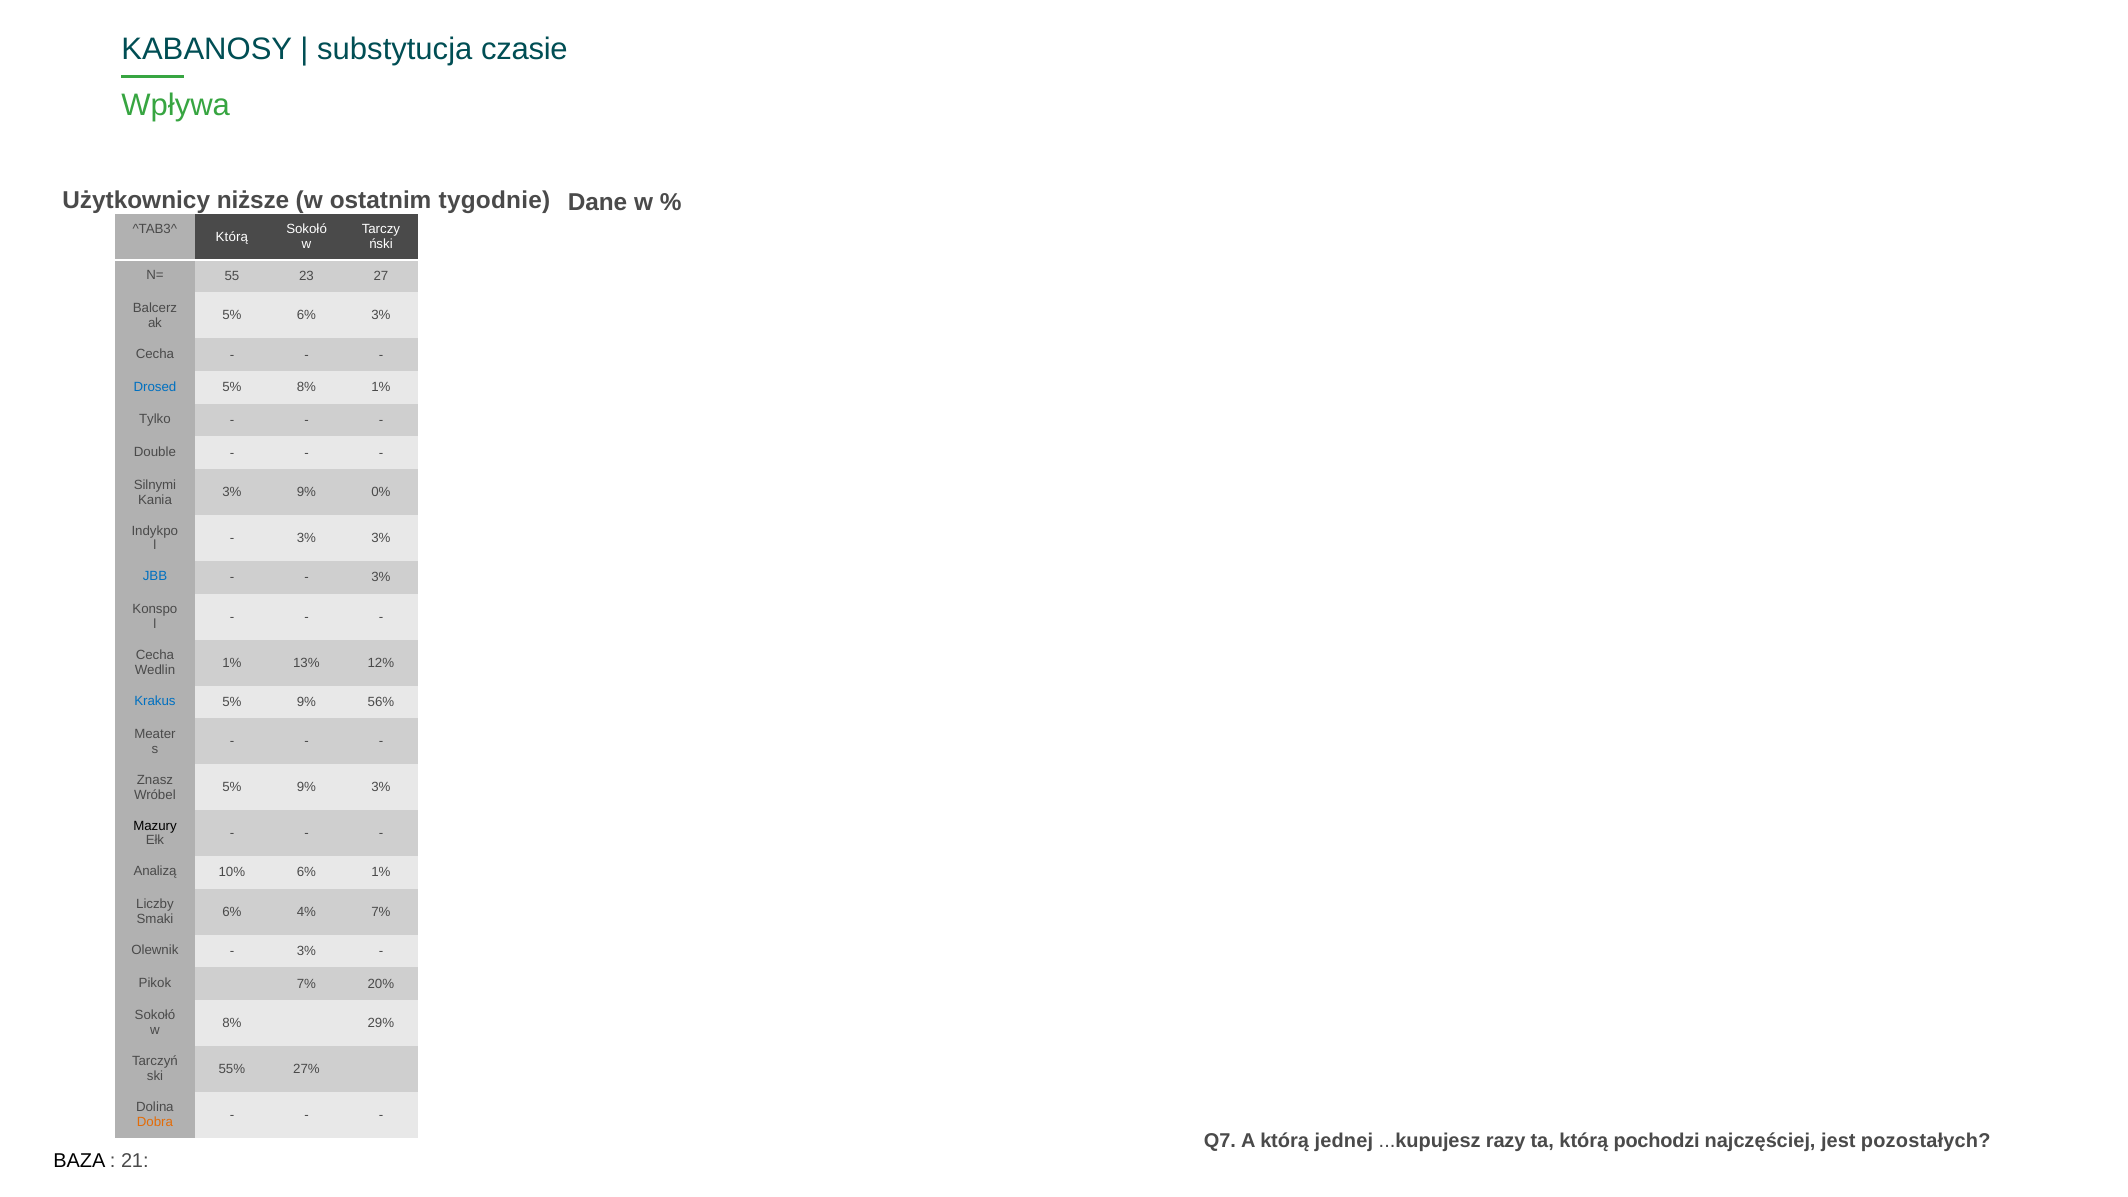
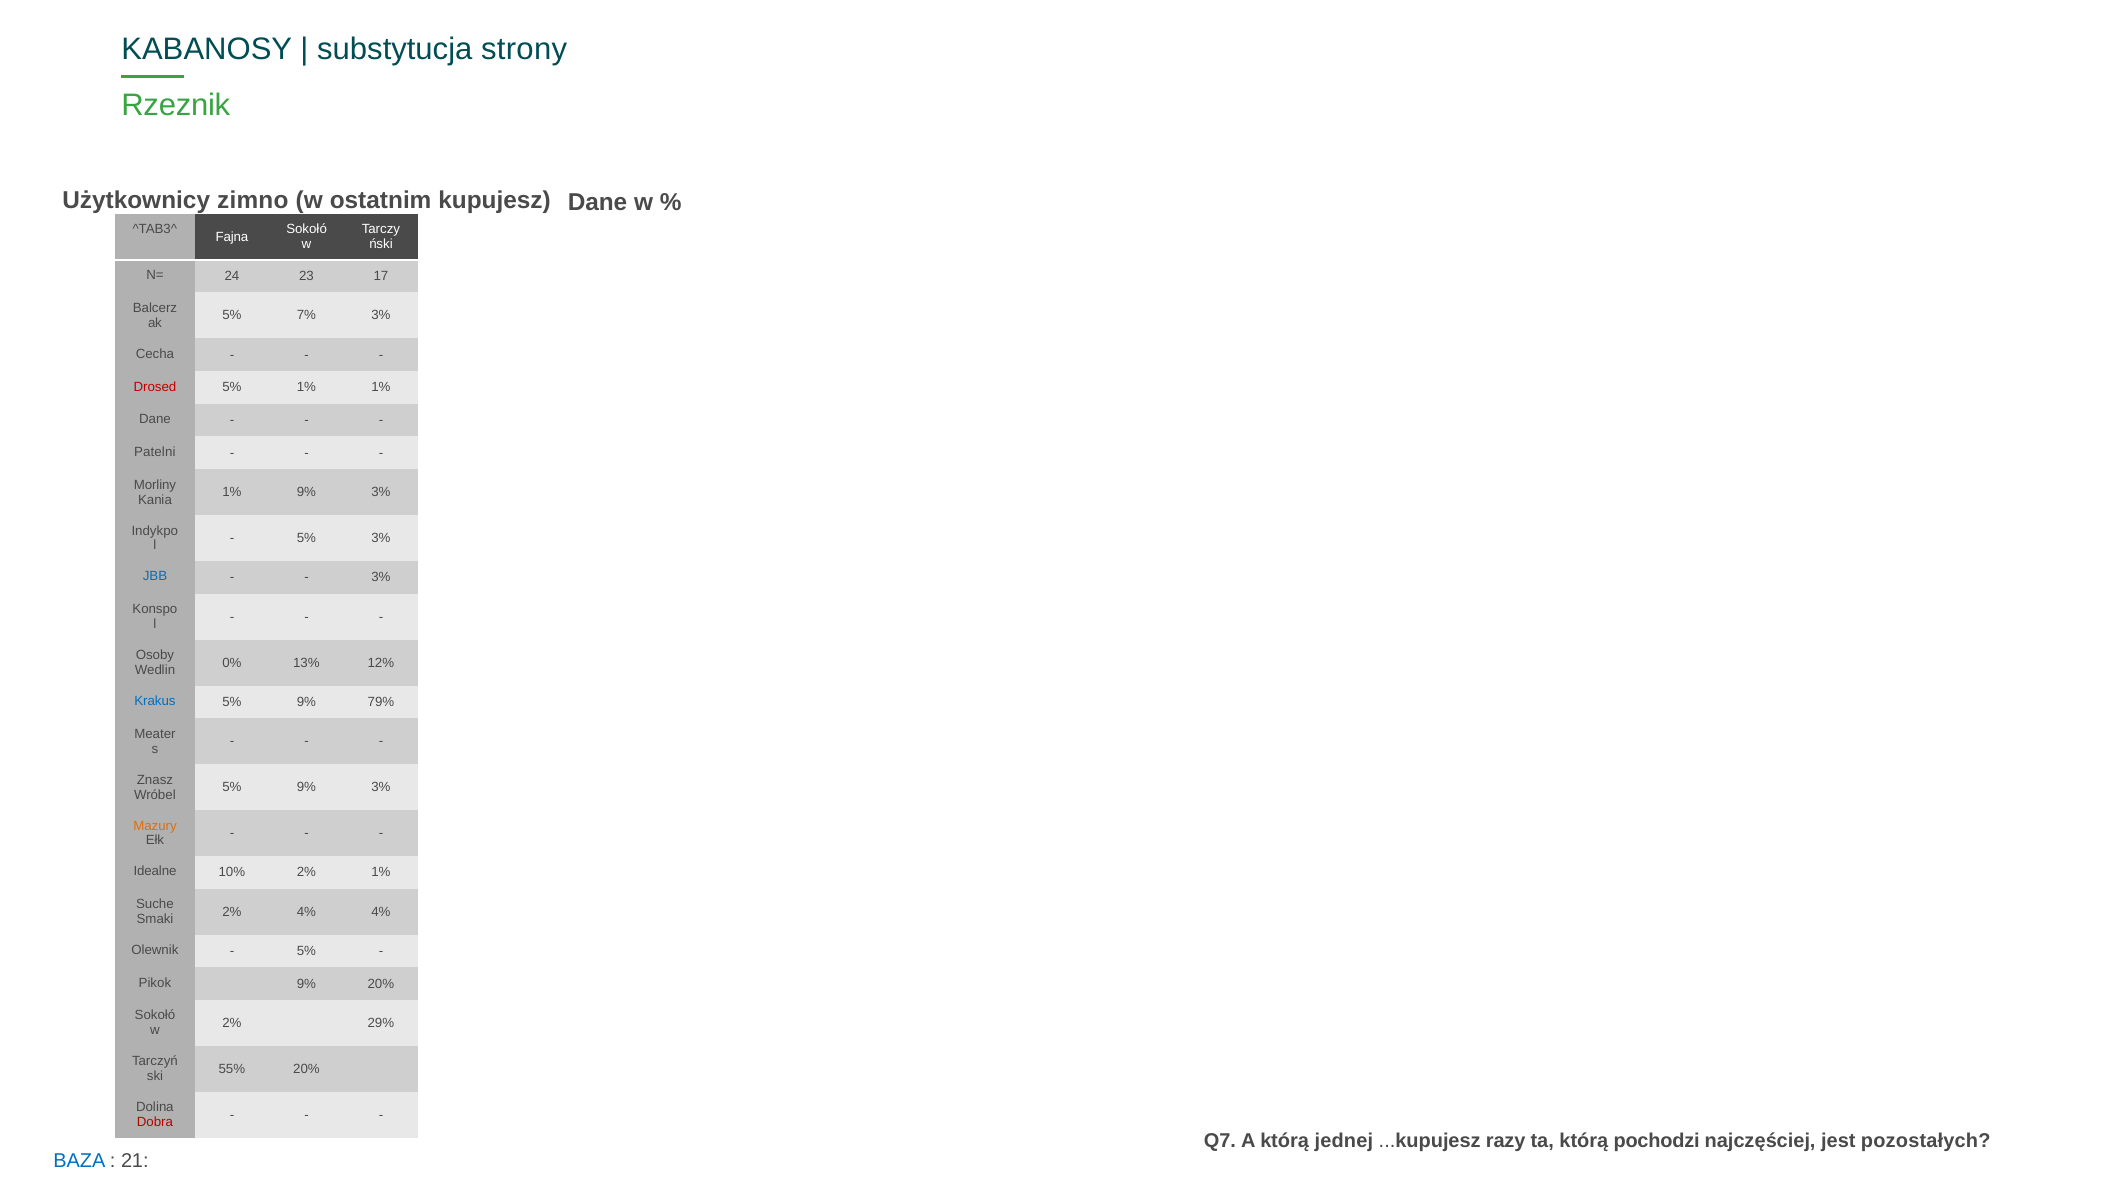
czasie: czasie -> strony (524, 49)
Wpływa: Wpływa -> Rzeznik (176, 105)
niższe: niższe -> zimno (253, 201)
tygodnie: tygodnie -> kupujesz (495, 201)
Którą: Którą -> Fajna (232, 237)
55: 55 -> 24 (232, 276)
27: 27 -> 17 (381, 276)
5% 6%: 6% -> 7% (306, 316)
Drosed colour: blue -> red (155, 387)
5% 8%: 8% -> 1% (306, 388)
Tylko: Tylko -> Dane (155, 419)
Double: Double -> Patelni (155, 452)
Silnymi: Silnymi -> Morliny (155, 485)
3%: 3% -> 1% (232, 492)
0%: 0% -> 3% (381, 492)
3%: 3% -> 5% (306, 538)
Cecha: Cecha -> Osoby (155, 655)
1%: 1% -> 0% (232, 663)
56%: 56% -> 79% (381, 702)
Mazury colour: black -> orange (155, 826)
Analizą: Analizą -> Idealne (155, 872)
10% 6%: 6% -> 2% (306, 872)
Liczby: Liczby -> Suche (155, 904)
6%: 6% -> 2% (232, 912)
4% 7%: 7% -> 4% (381, 912)
3%: 3% -> 5% (306, 951)
Pikok 7%: 7% -> 9% (306, 984)
8%: 8% -> 2% (232, 1023)
55% 27%: 27% -> 20% (306, 1069)
Dobra colour: orange -> red (155, 1122)
BAZA colour: black -> blue (79, 1161)
